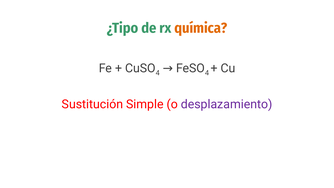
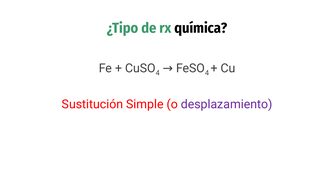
química colour: orange -> black (201, 28)
